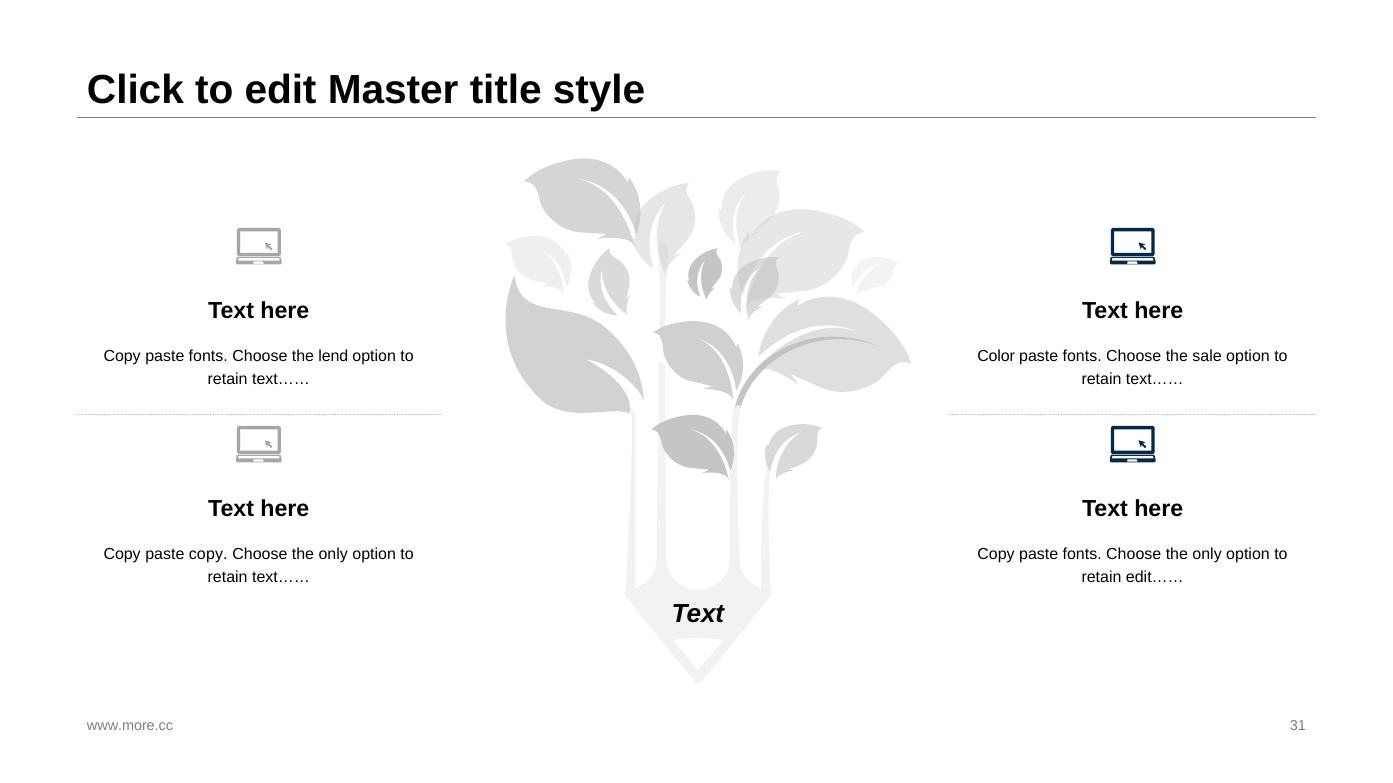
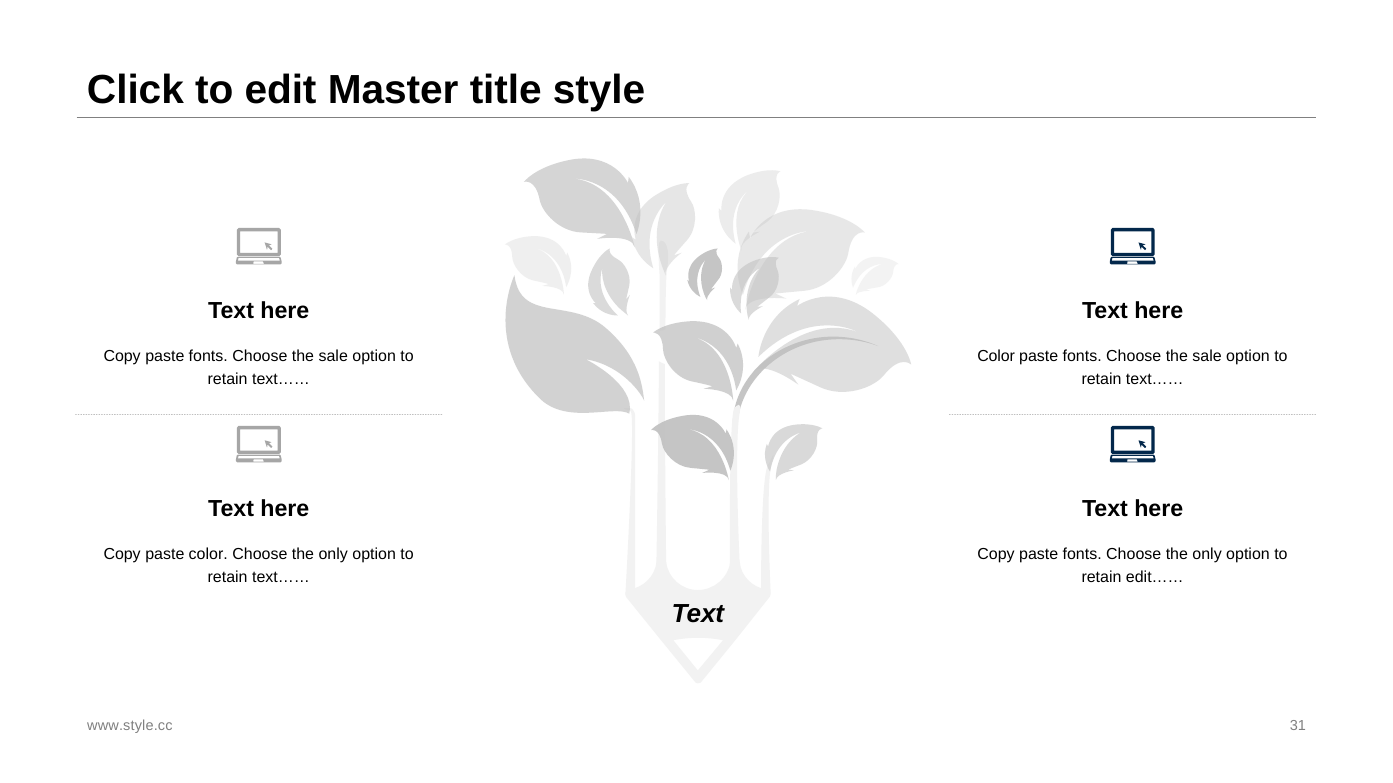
lend: lend -> sale (333, 357)
paste copy: copy -> color (208, 555)
www.more.cc: www.more.cc -> www.style.cc (130, 726)
